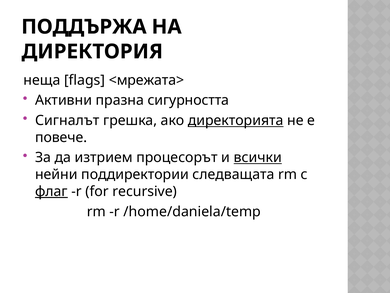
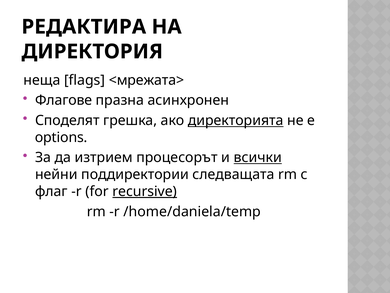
ПОДДЪРЖА: ПОДДЪРЖА -> РЕДАКТИРА (84, 27)
Активни: Активни -> Флагове (64, 100)
сигурността: сигурността -> асинхронен (188, 100)
Сигналът: Сигналът -> Споделят (67, 120)
повече: повече -> options (61, 137)
флаг underline: present -> none (51, 191)
recursive underline: none -> present (145, 191)
